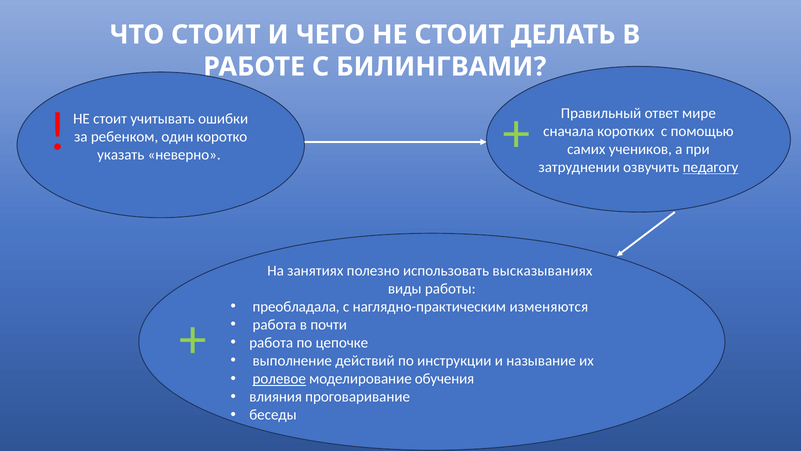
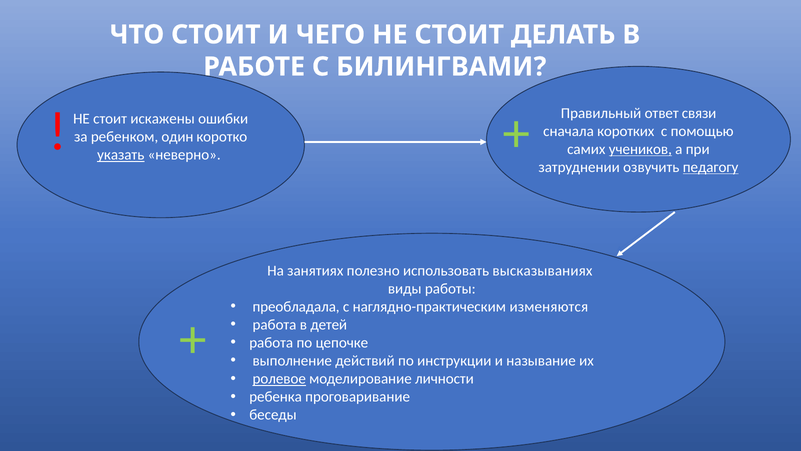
мире: мире -> связи (699, 113)
учитывать: учитывать -> искажены (163, 119)
учеников underline: none -> present (640, 149)
указать underline: none -> present (121, 155)
почти: почти -> детей (329, 324)
обучения: обучения -> личности (444, 379)
влияния: влияния -> ребенка (276, 397)
